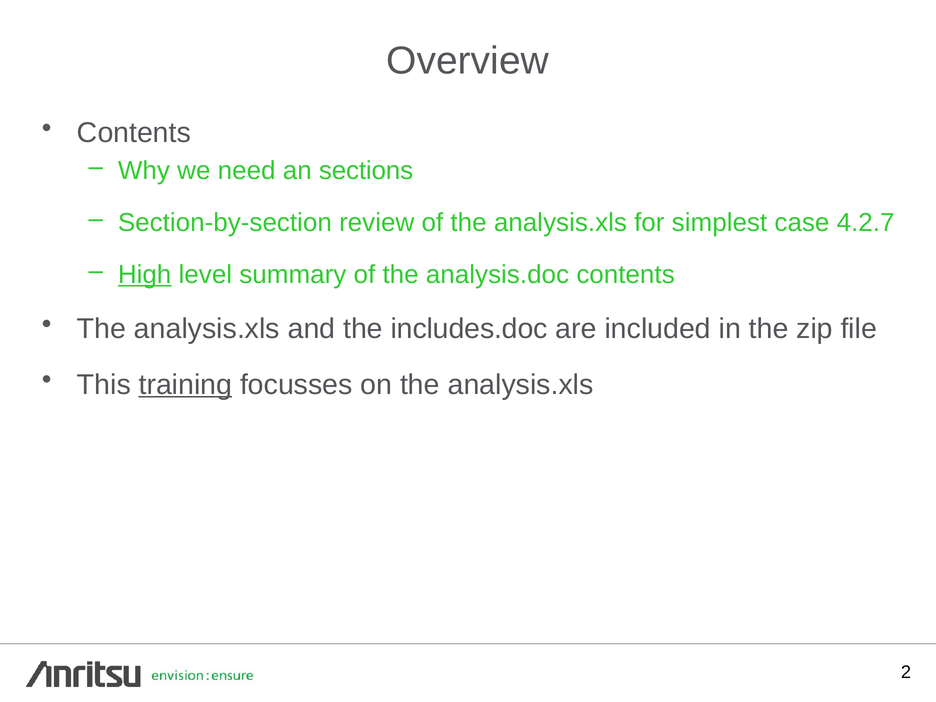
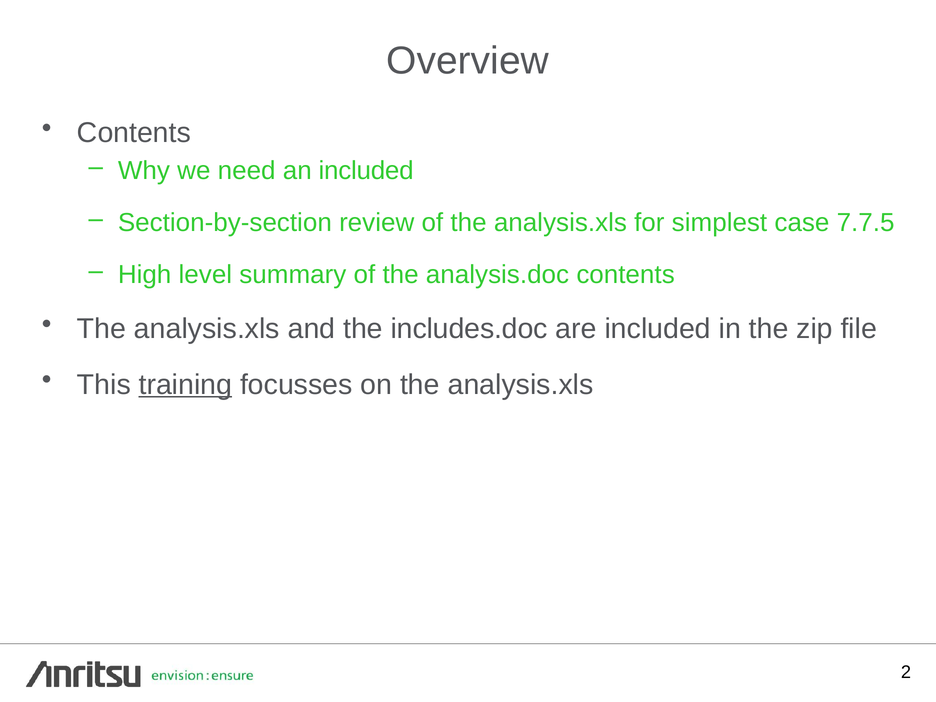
an sections: sections -> included (366, 171)
4.2.7: 4.2.7 -> 7.7.5 (866, 223)
High underline: present -> none (145, 275)
